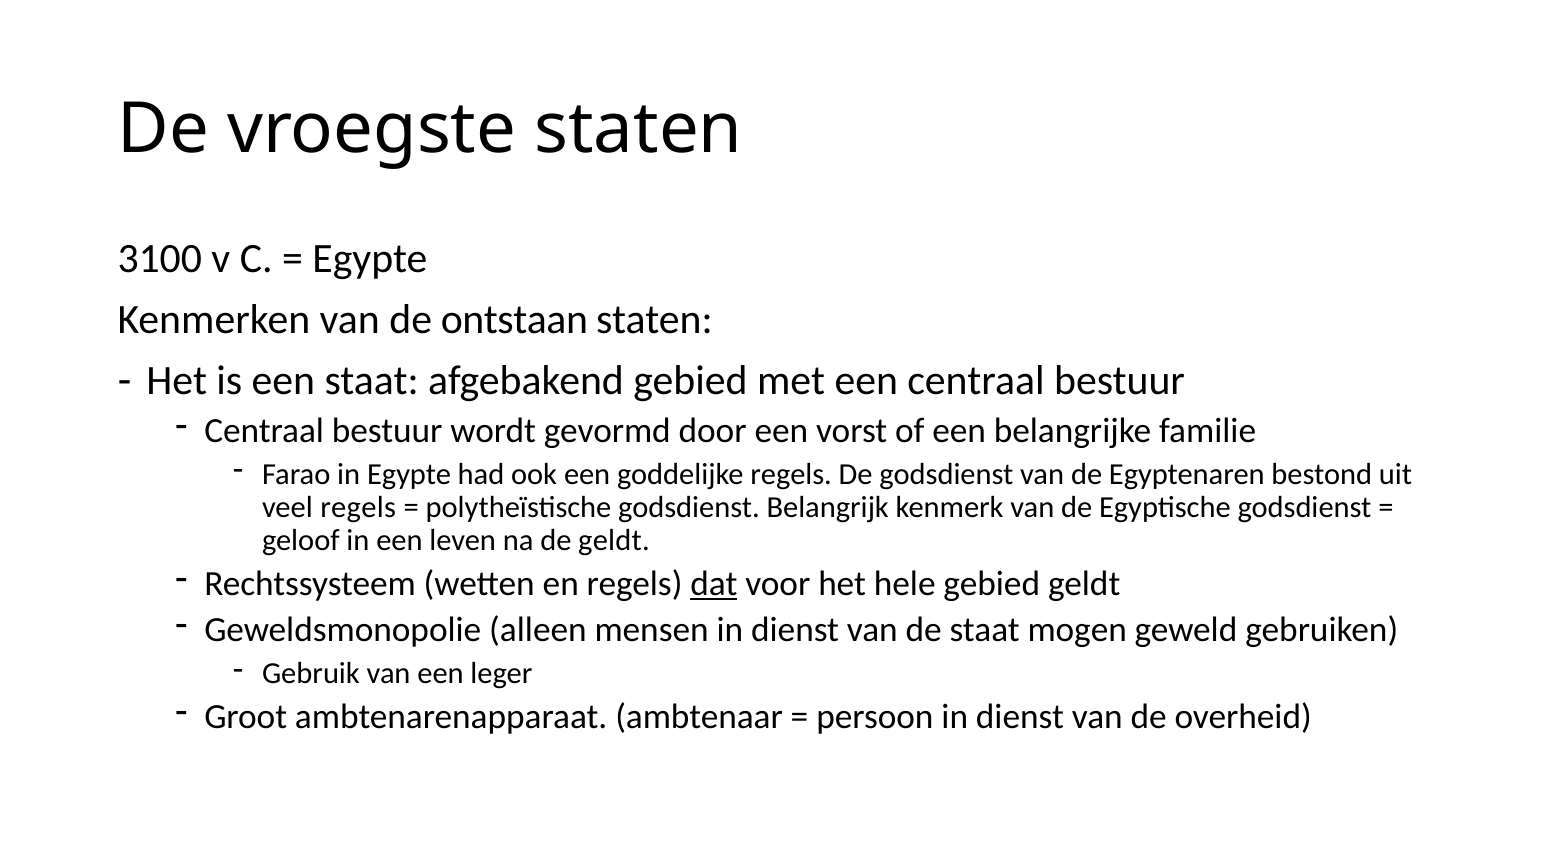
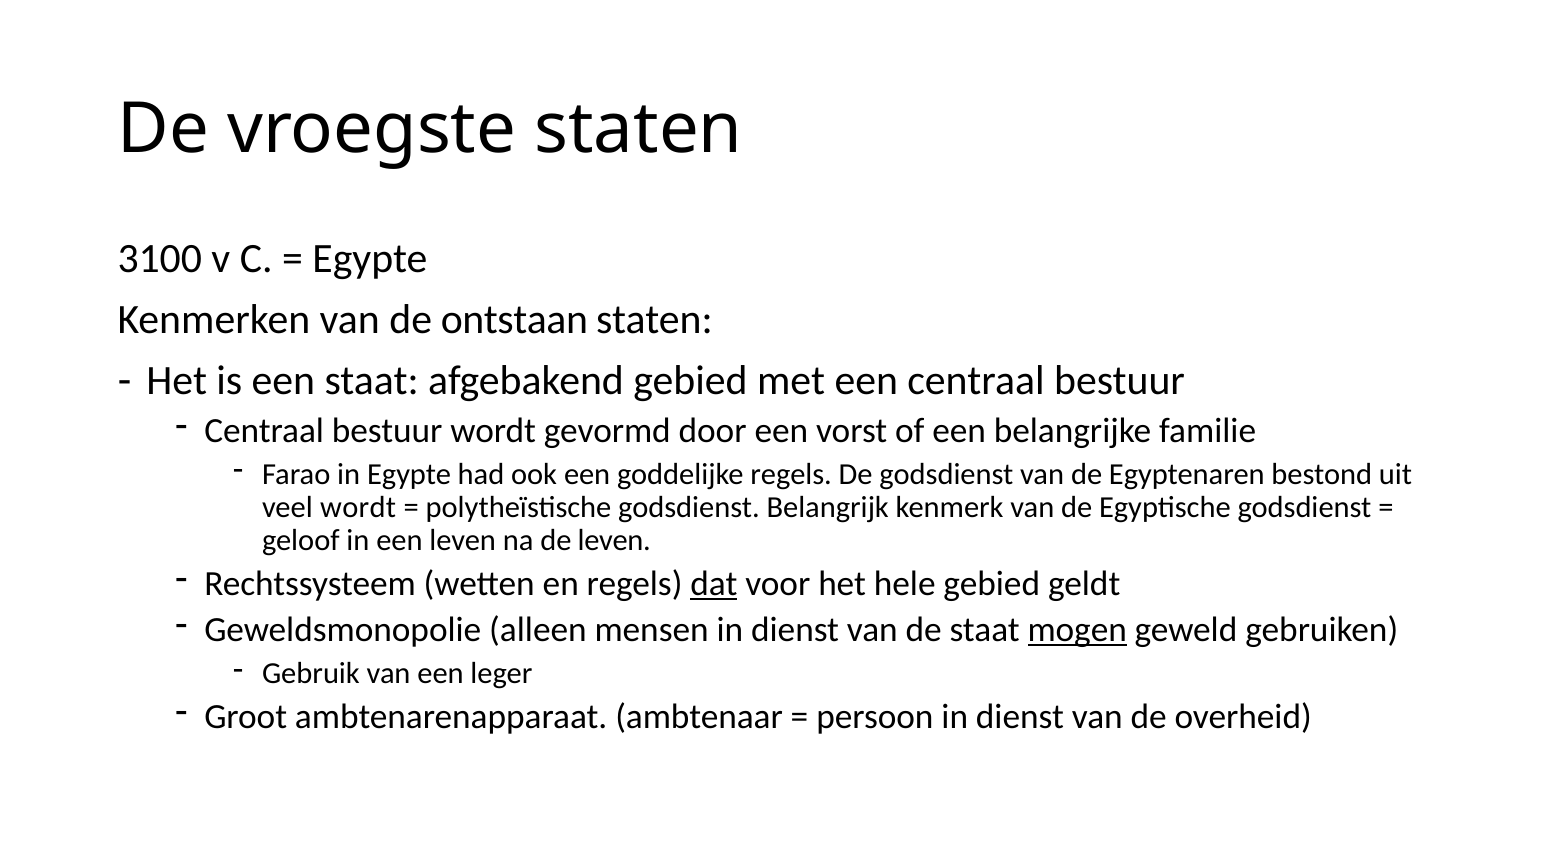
veel regels: regels -> wordt (358, 507)
de geldt: geldt -> leven (614, 540)
mogen underline: none -> present (1077, 630)
